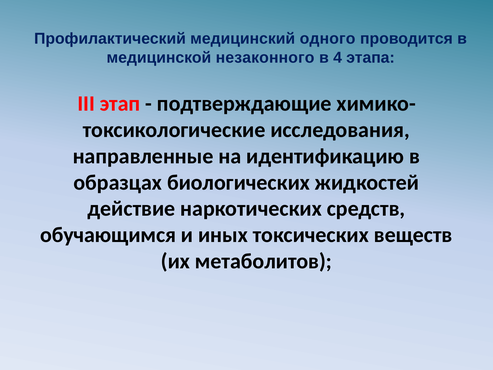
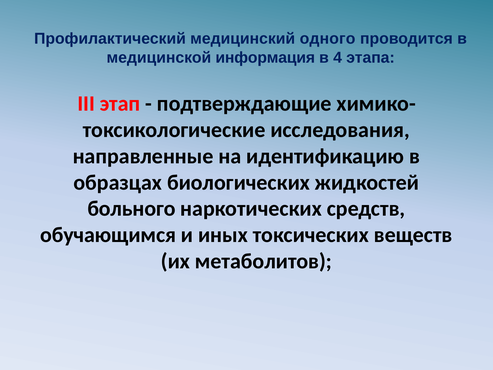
незаконного: незаконного -> информация (265, 58)
действие: действие -> больного (131, 209)
